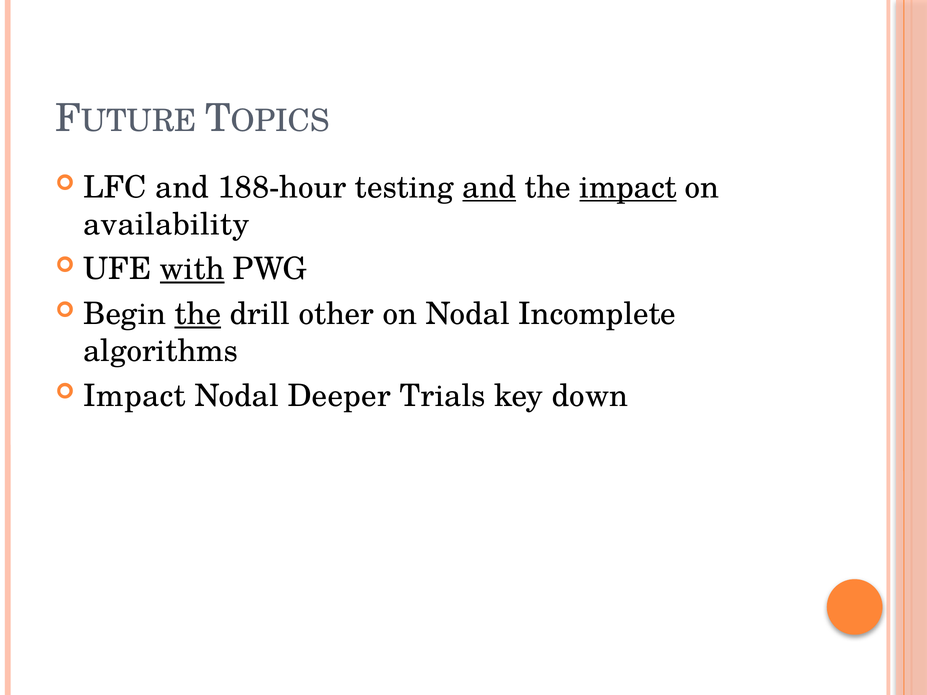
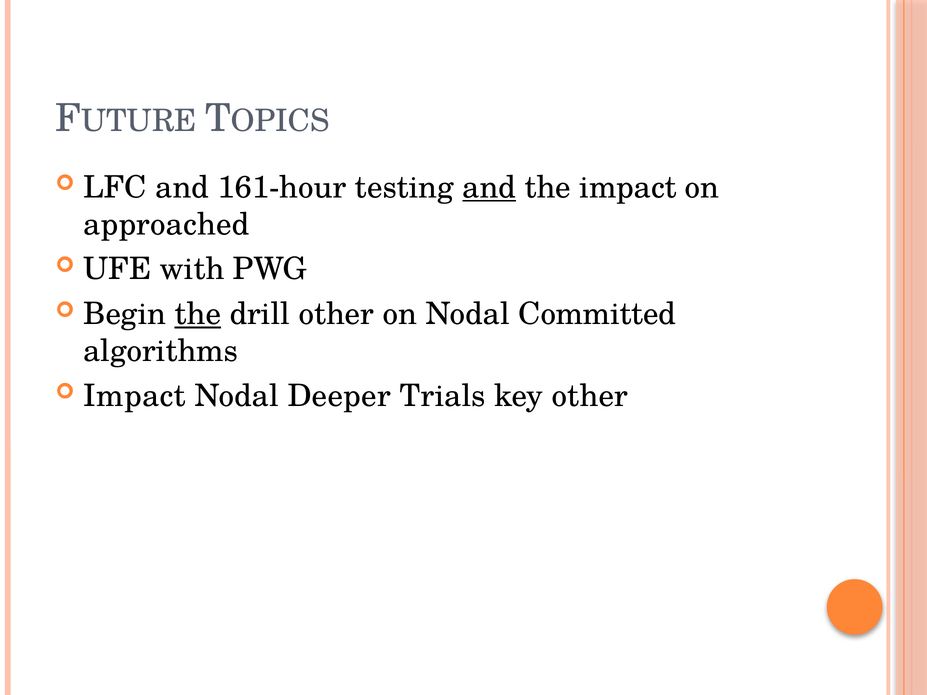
188-hour: 188-hour -> 161-hour (282, 187)
impact underline: present -> none (628, 187)
availability: availability -> approached (166, 225)
with underline: present -> none (192, 269)
Incomplete: Incomplete -> Committed (597, 314)
key down: down -> other (590, 396)
